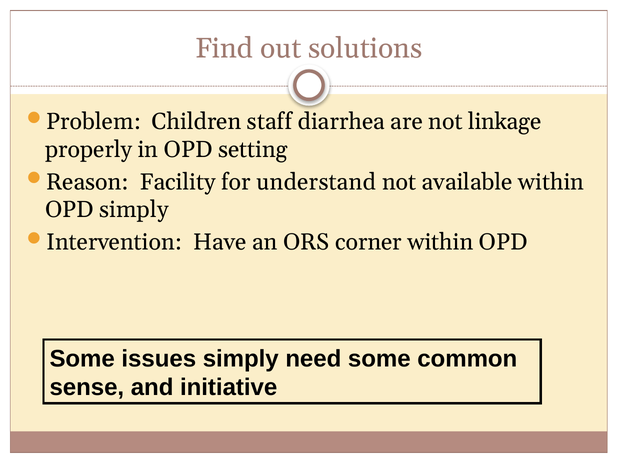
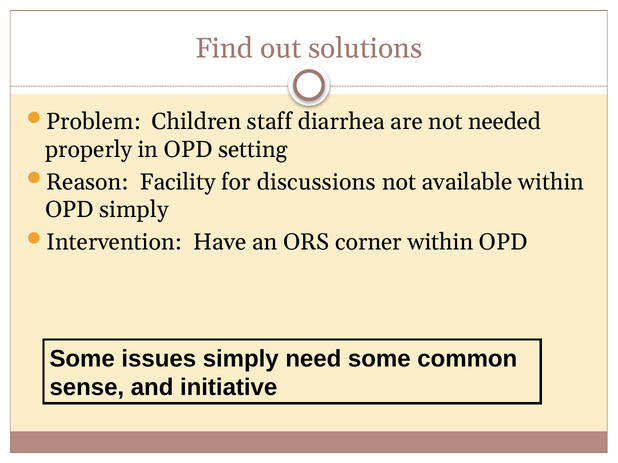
linkage: linkage -> needed (505, 122)
understand: understand -> discussions (316, 182)
